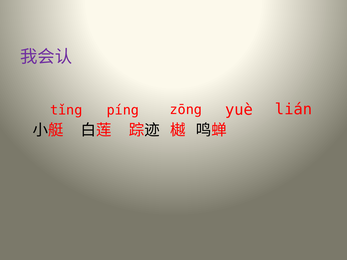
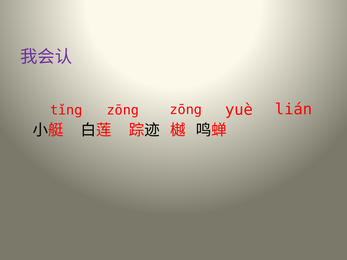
tǐng píng: píng -> zōng (123, 110)
